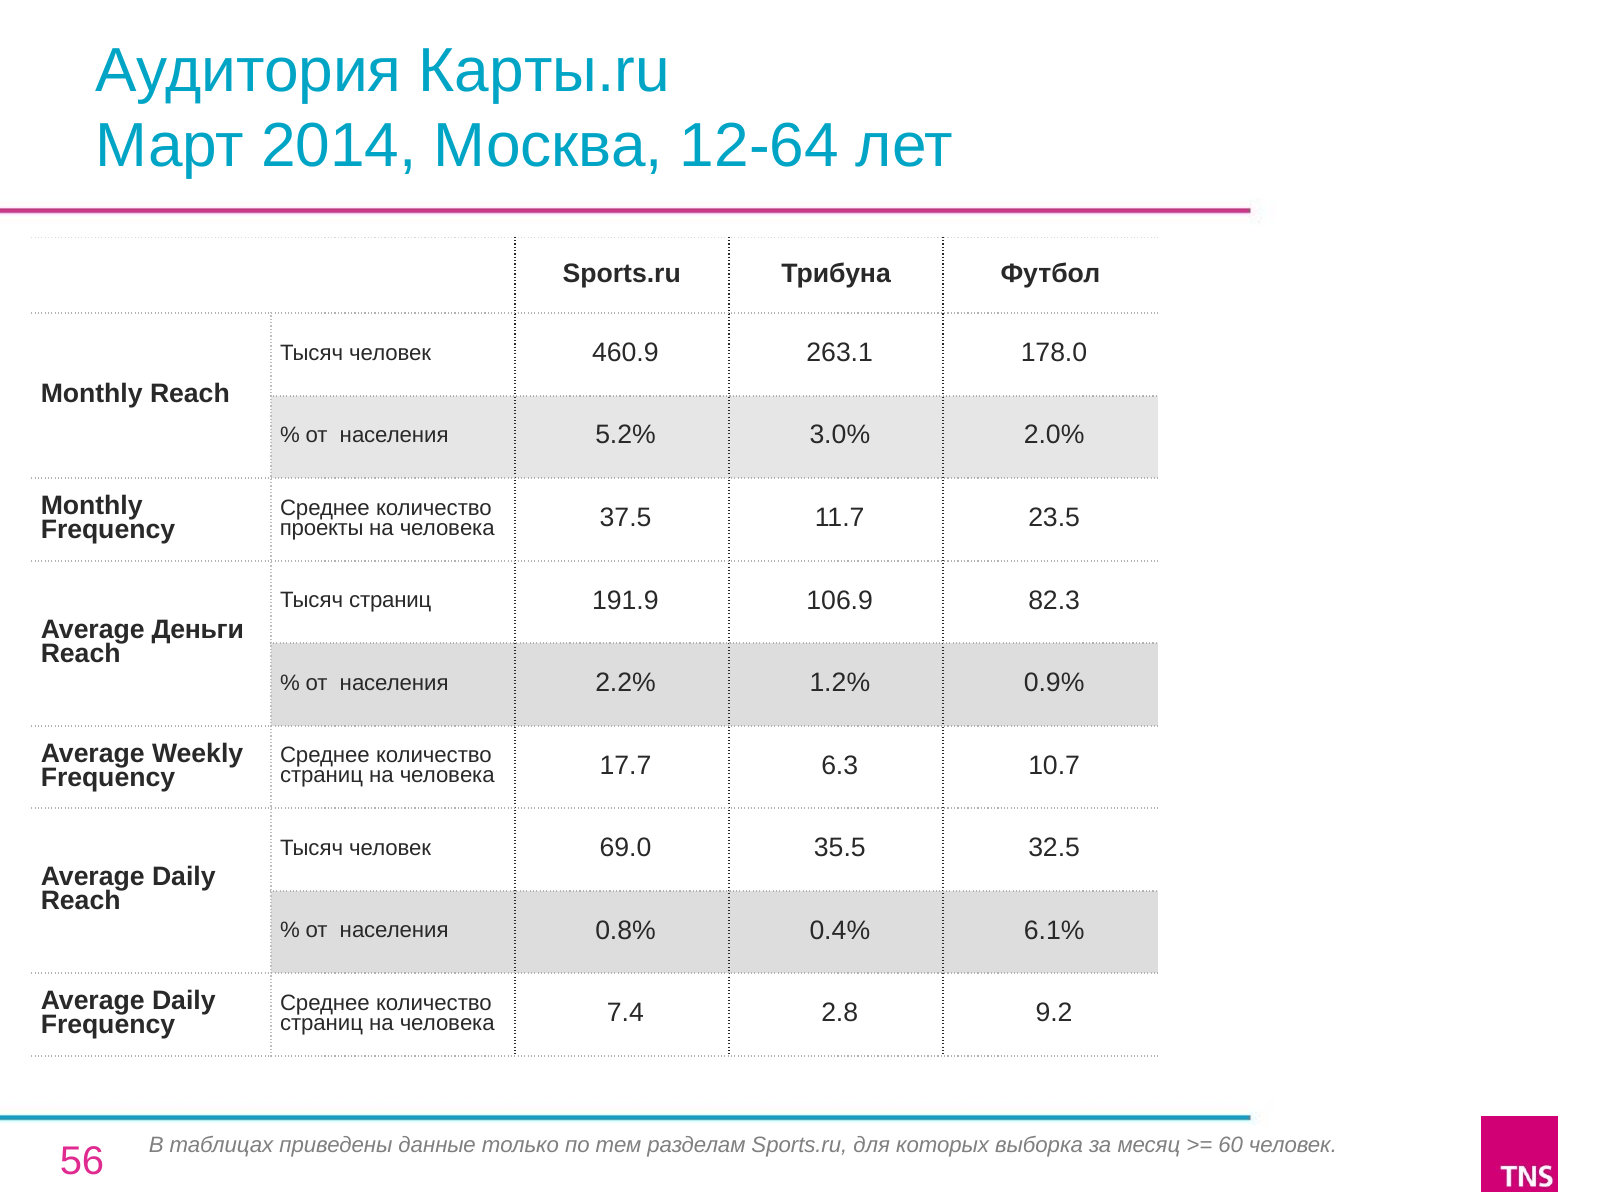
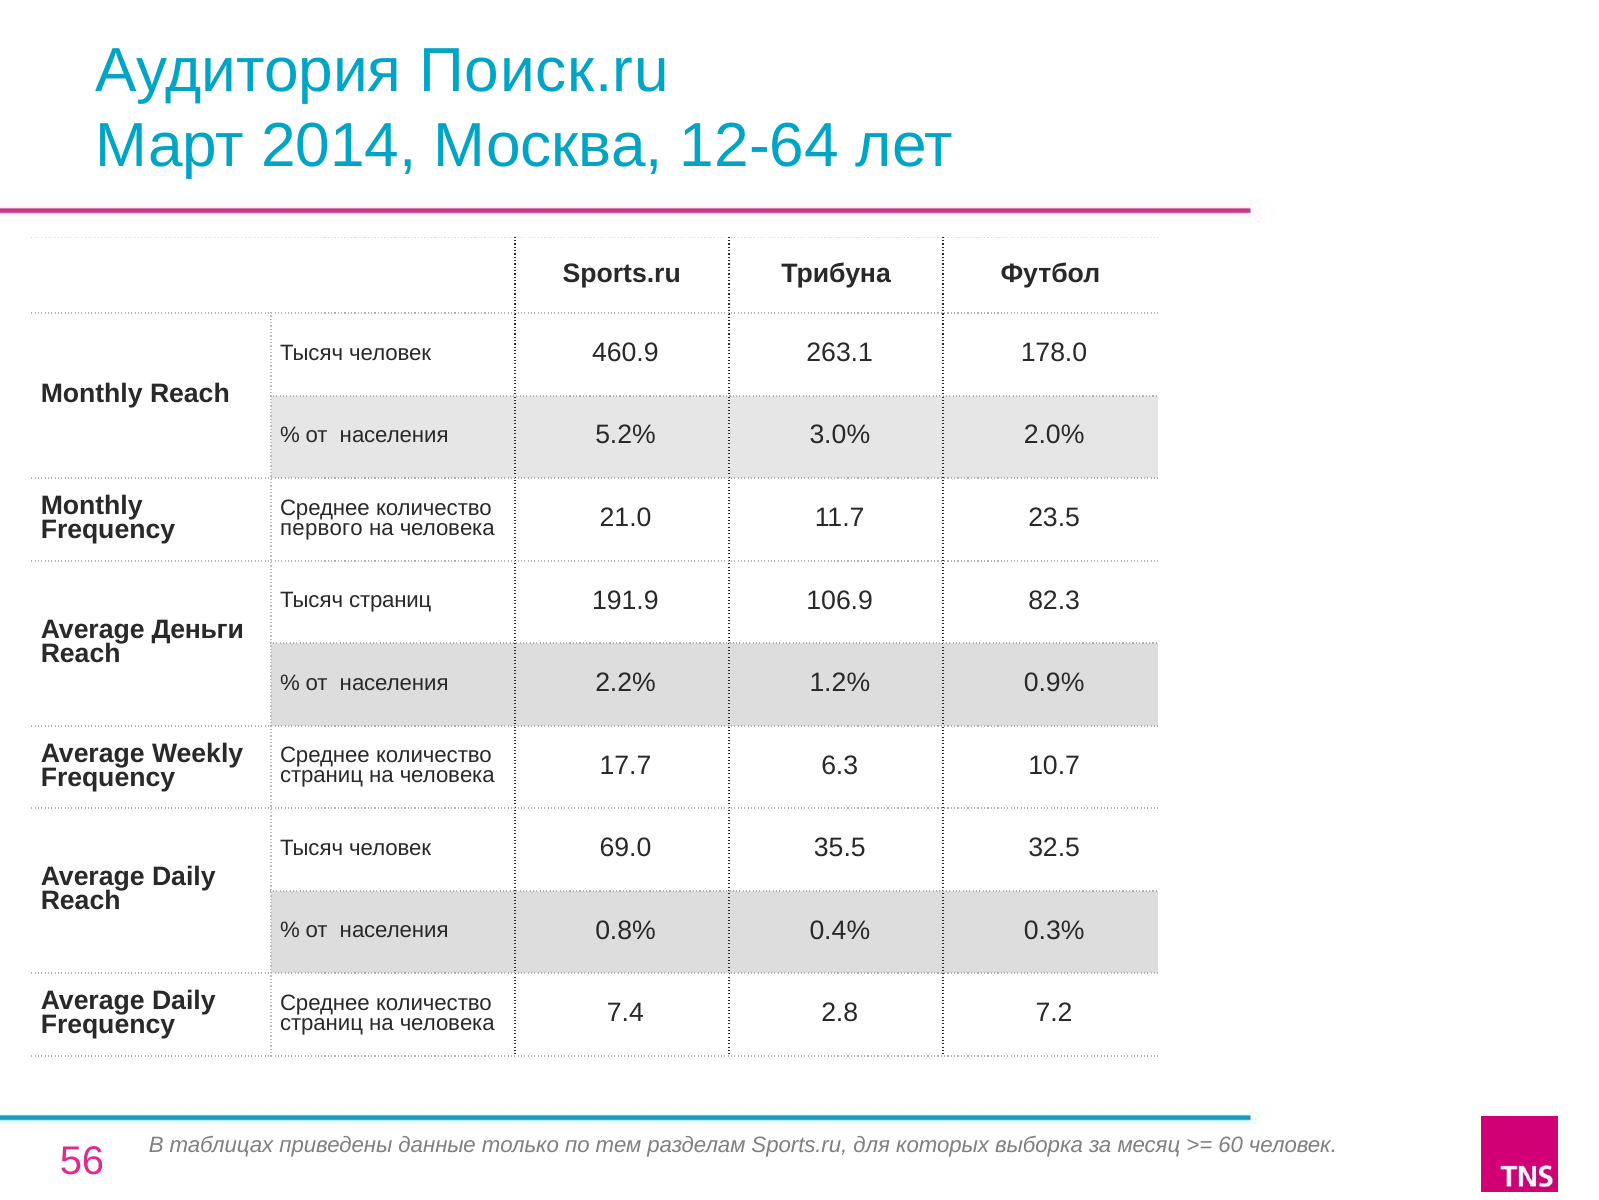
Карты.ru: Карты.ru -> Поиск.ru (544, 71)
проекты: проекты -> первого (322, 528)
37.5: 37.5 -> 21.0 (626, 517)
6.1%: 6.1% -> 0.3% (1054, 930)
9.2: 9.2 -> 7.2 (1054, 1012)
